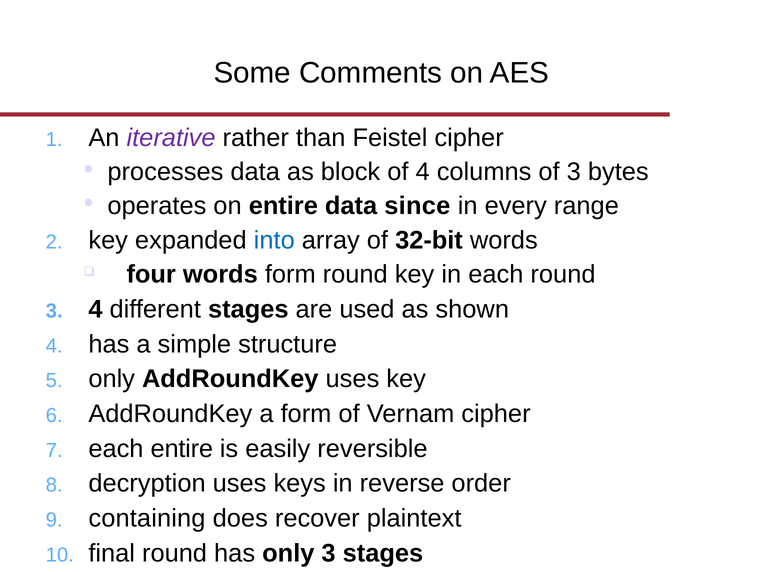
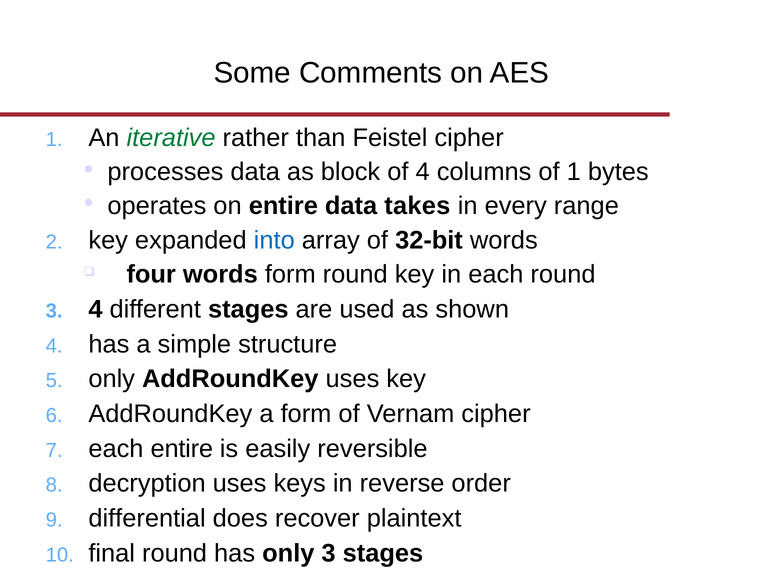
iterative colour: purple -> green (171, 138)
of 3: 3 -> 1 (574, 172)
since: since -> takes (417, 206)
containing: containing -> differential (147, 519)
